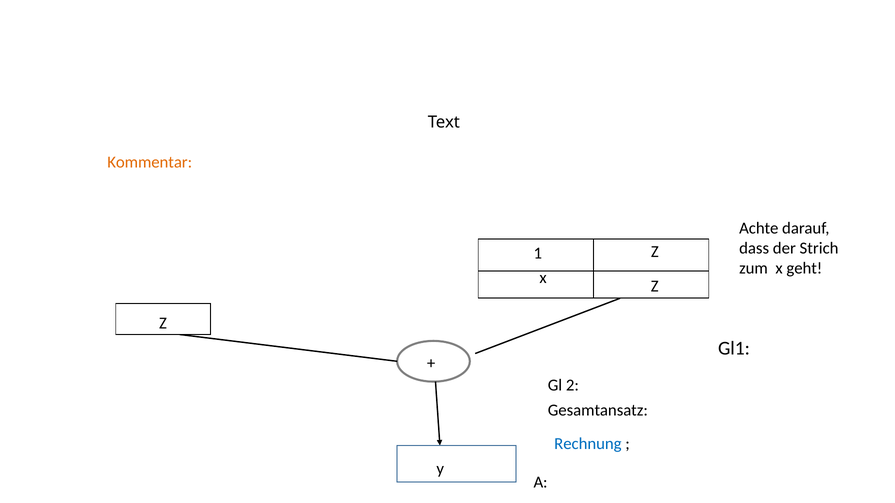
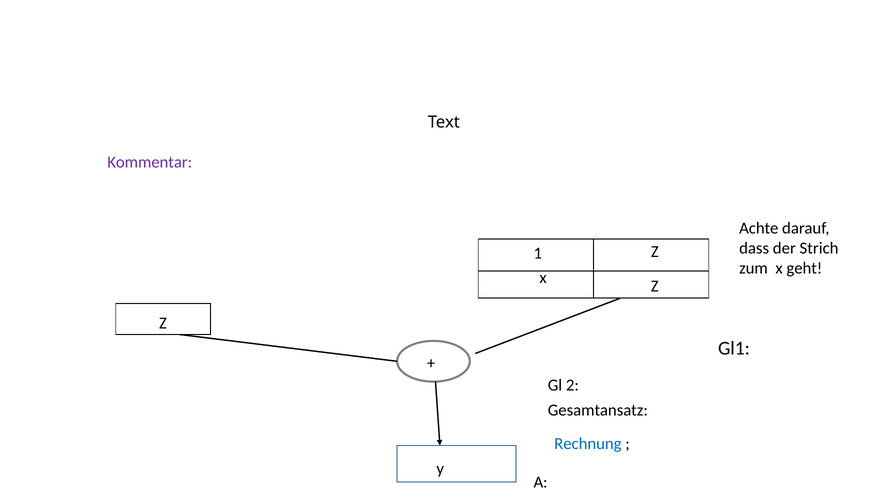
Kommentar colour: orange -> purple (150, 162)
